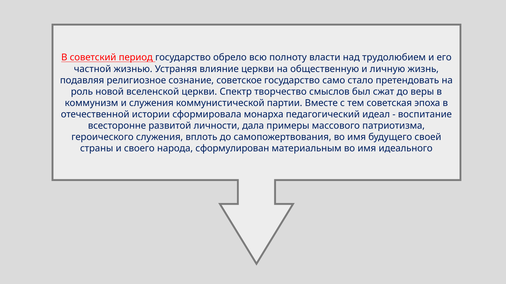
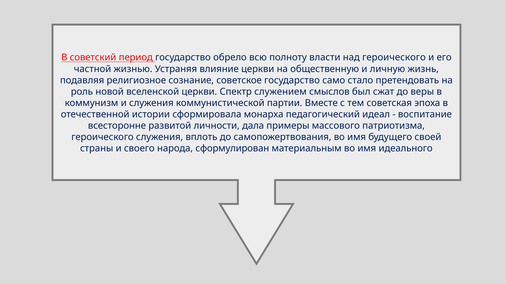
над трудолюбием: трудолюбием -> героического (394, 58)
творчество: творчество -> служением (280, 92)
